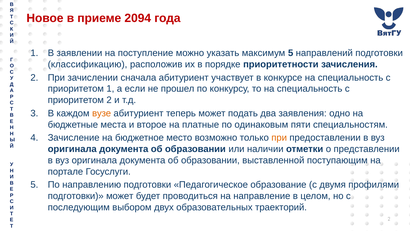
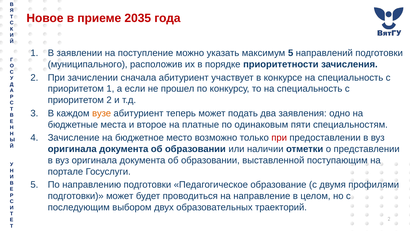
2094: 2094 -> 2035 (138, 18)
классификацию: классификацию -> муниципального (88, 64)
при colour: orange -> red (279, 138)
